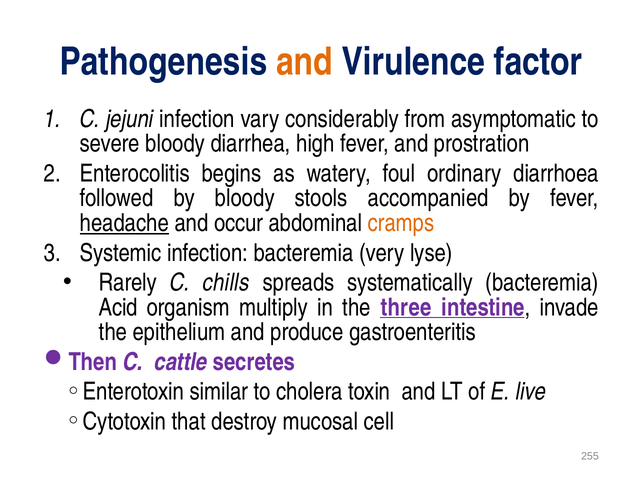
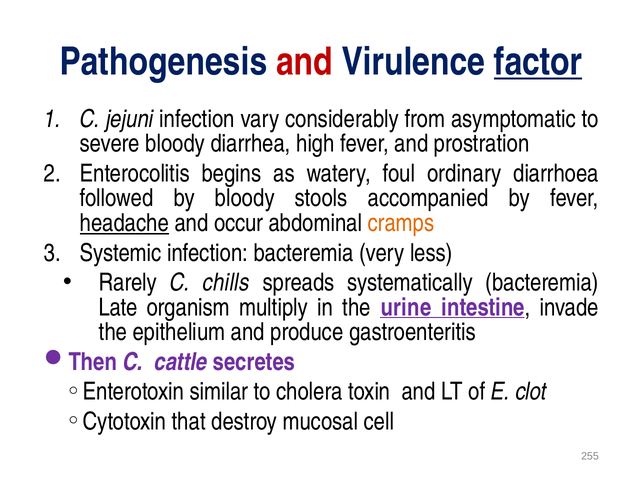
and colour: orange -> red (304, 62)
factor underline: none -> present (538, 62)
lyse: lyse -> less (431, 253)
Acid: Acid -> Late (118, 307)
three: three -> urine (406, 307)
live: live -> clot (531, 392)
